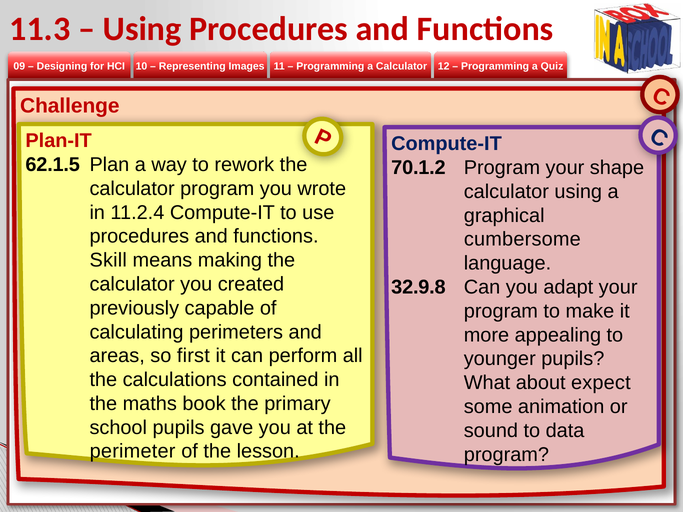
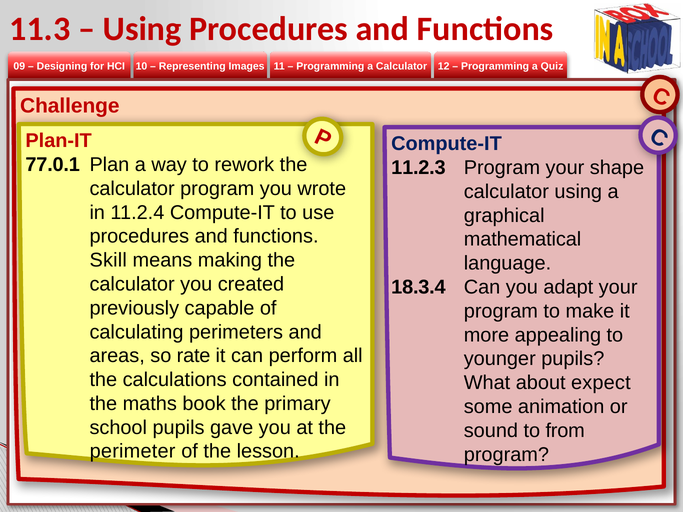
62.1.5: 62.1.5 -> 77.0.1 (53, 165)
70.1.2: 70.1.2 -> 11.2.3 (418, 168)
cumbersome: cumbersome -> mathematical (523, 240)
32.9.8: 32.9.8 -> 18.3.4 (418, 287)
first: first -> rate (194, 356)
data: data -> from (565, 431)
